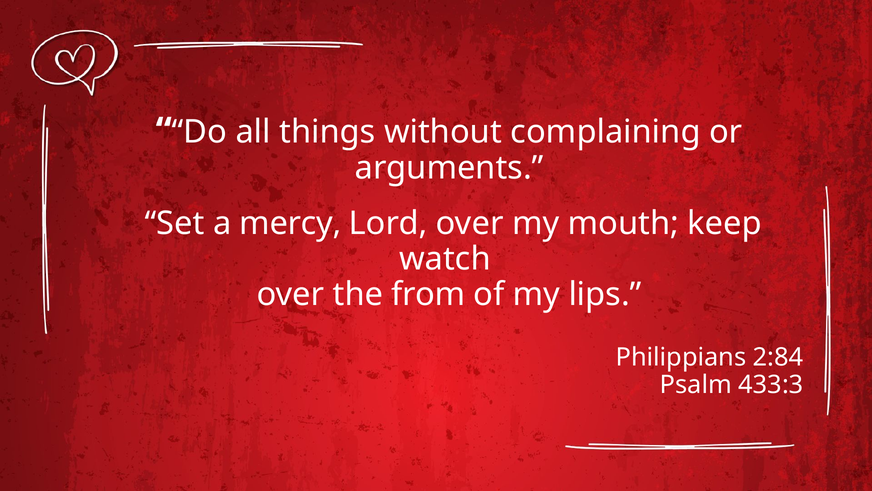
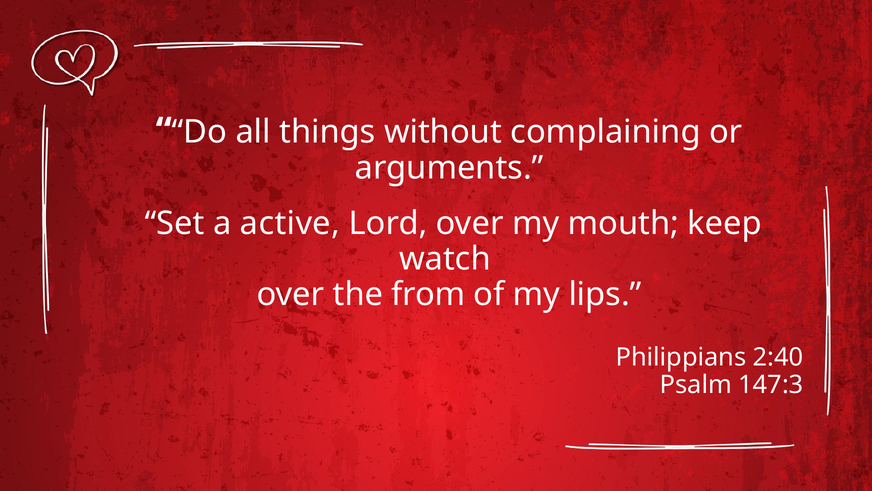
mercy: mercy -> active (290, 223)
2:84: 2:84 -> 2:40 (778, 357)
433:3: 433:3 -> 147:3 (771, 384)
